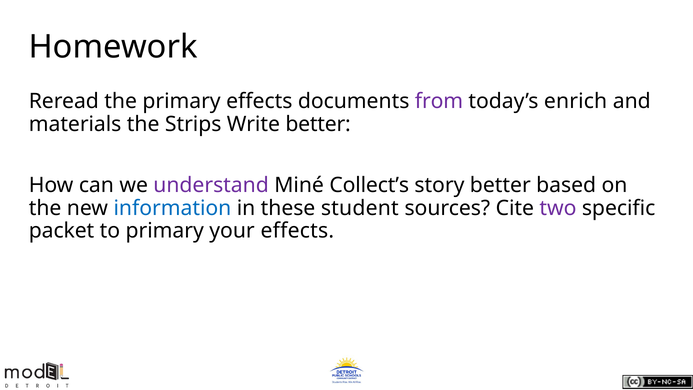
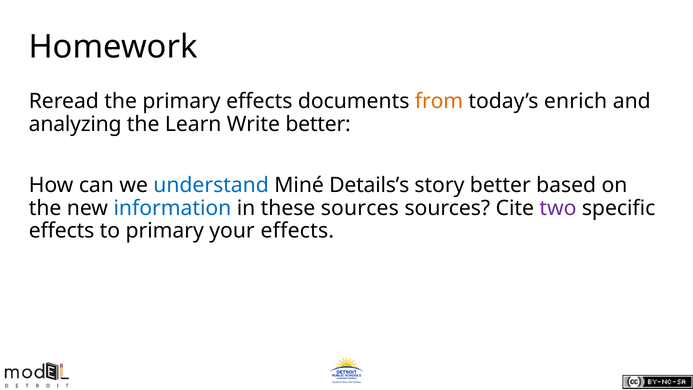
from colour: purple -> orange (439, 101)
materials: materials -> analyzing (75, 124)
Strips: Strips -> Learn (193, 124)
understand colour: purple -> blue (211, 185)
Collect’s: Collect’s -> Details’s (369, 185)
these student: student -> sources (360, 208)
packet: packet -> effects (62, 231)
